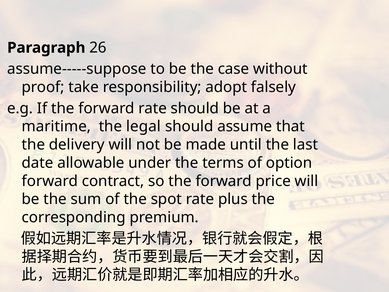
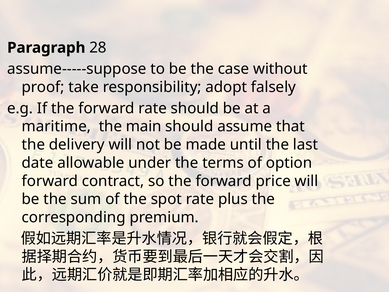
26: 26 -> 28 (98, 48)
legal: legal -> main (144, 126)
